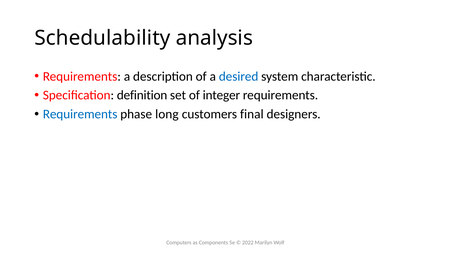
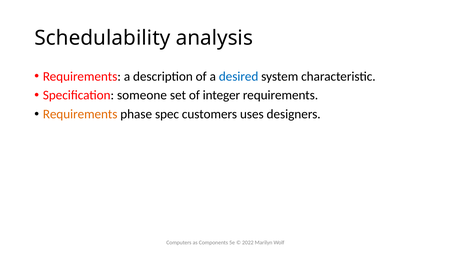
definition: definition -> someone (142, 95)
Requirements colour: blue -> orange (80, 114)
long: long -> spec (167, 114)
final: final -> uses (252, 114)
